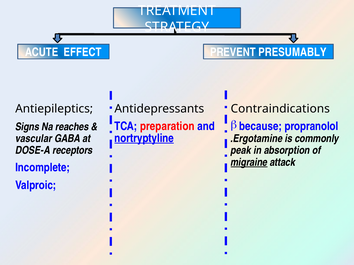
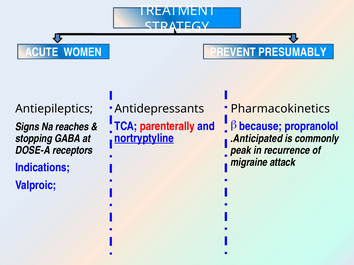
EFFECT: EFFECT -> WOMEN (83, 52)
Contraindications: Contraindications -> Pharmacokinetics (280, 109)
preparation: preparation -> parenterally (167, 127)
vascular: vascular -> stopping (34, 139)
.Ergotamine: .Ergotamine -> .Anticipated (257, 139)
absorption: absorption -> recurrence (287, 151)
migraine underline: present -> none (249, 163)
Incomplete: Incomplete -> Indications (43, 168)
